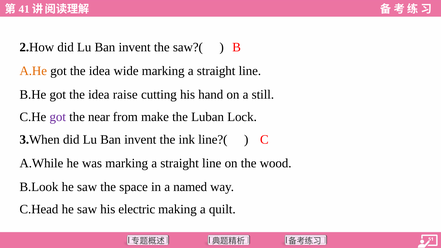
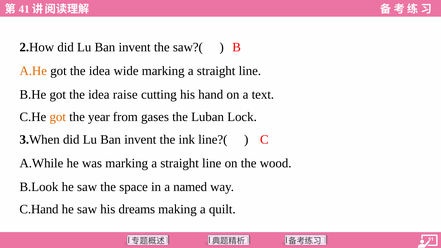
still: still -> text (263, 95)
got colour: purple -> orange (58, 117)
near: near -> year (99, 117)
make: make -> gases (155, 117)
C.Head: C.Head -> C.Hand (39, 209)
electric: electric -> dreams (137, 209)
